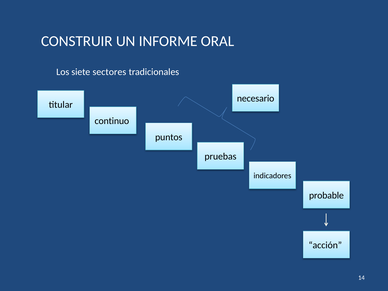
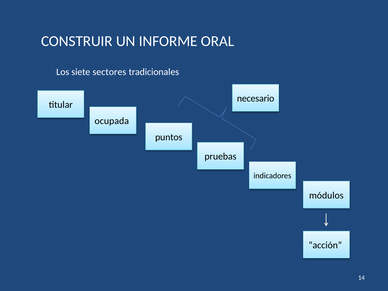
continuo: continuo -> ocupada (112, 121)
probable: probable -> módulos (326, 195)
